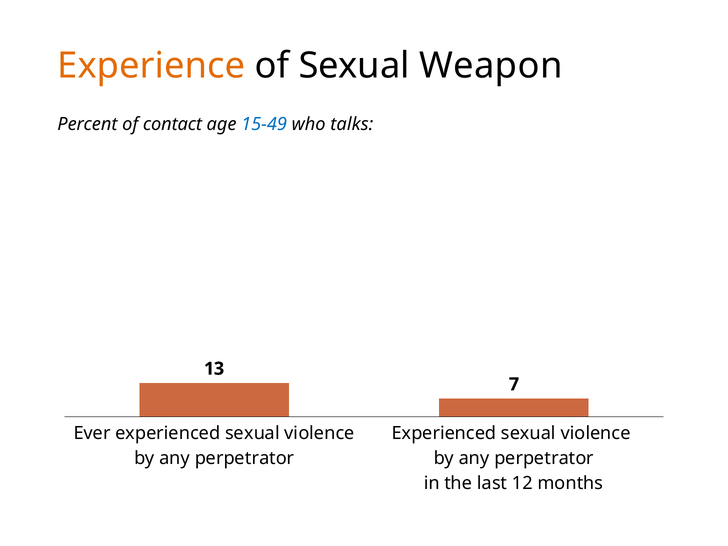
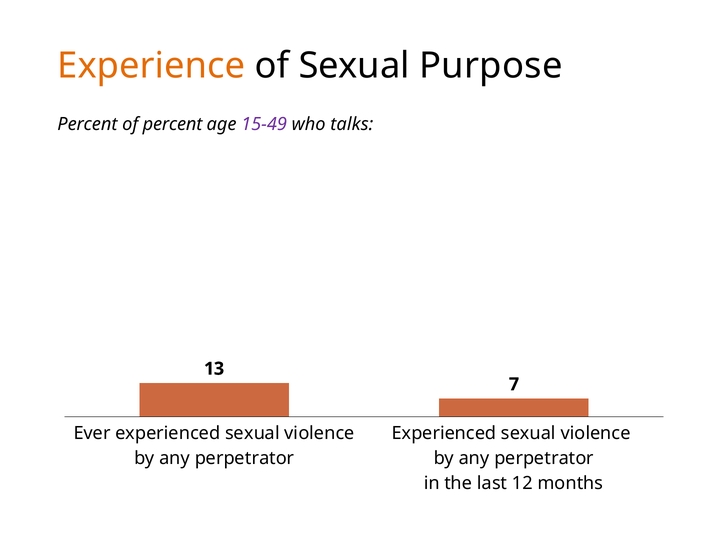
Weapon: Weapon -> Purpose (491, 66)
of contact: contact -> percent (172, 124)
15-49 colour: blue -> purple (264, 124)
